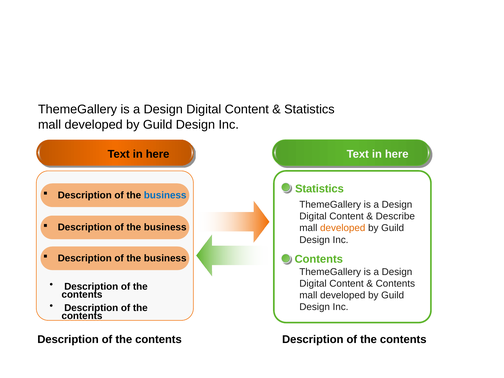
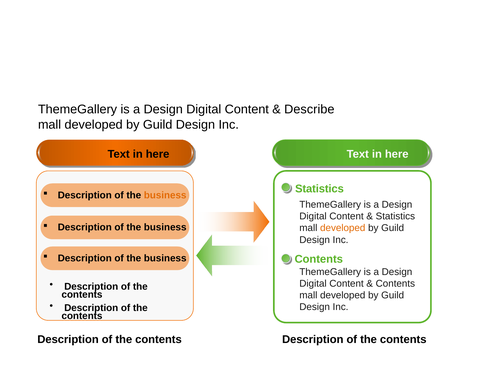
Statistics: Statistics -> Describe (309, 109)
business colour: blue -> orange (165, 195)
Describe: Describe -> Statistics (395, 216)
